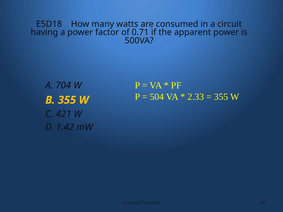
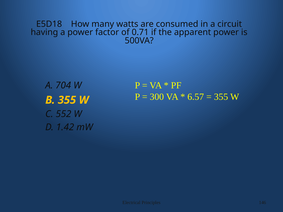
504: 504 -> 300 (157, 97)
2.33: 2.33 -> 6.57 (196, 97)
421: 421 -> 552 (63, 114)
